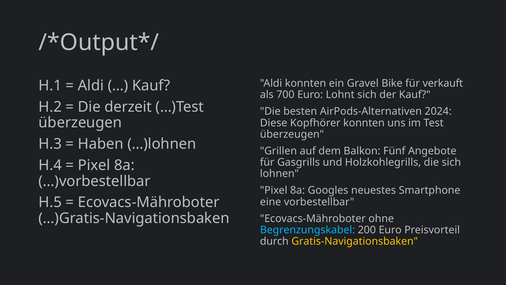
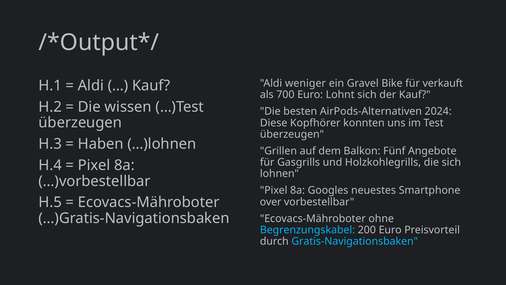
Aldi konnten: konnten -> weniger (305, 83)
derzeit: derzeit -> wissen (128, 107)
eine: eine -> over (271, 202)
Gratis-Navigationsbaken colour: yellow -> light blue (355, 241)
